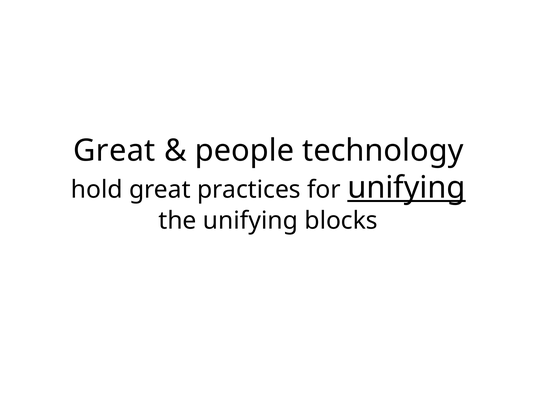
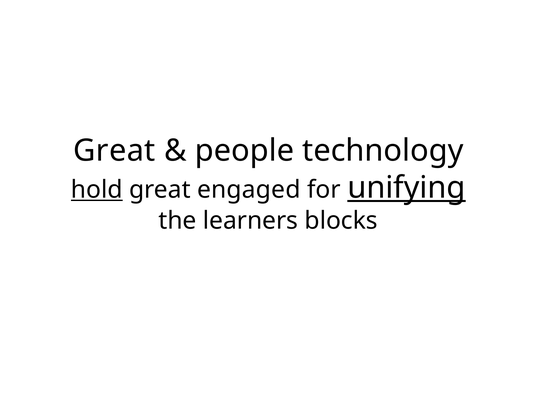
hold underline: none -> present (97, 189)
practices: practices -> engaged (249, 189)
the unifying: unifying -> learners (250, 220)
